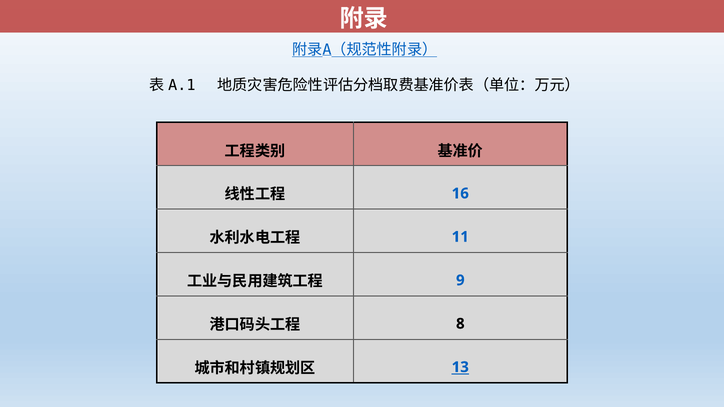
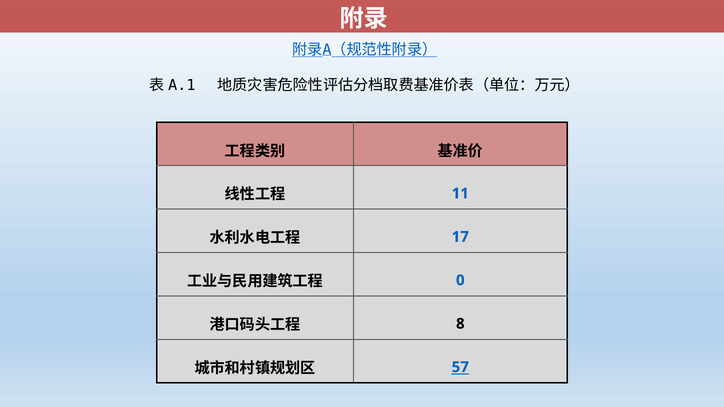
16: 16 -> 11 (460, 194)
11: 11 -> 17 (460, 237)
9: 9 -> 0 (460, 280)
13: 13 -> 57 (460, 367)
